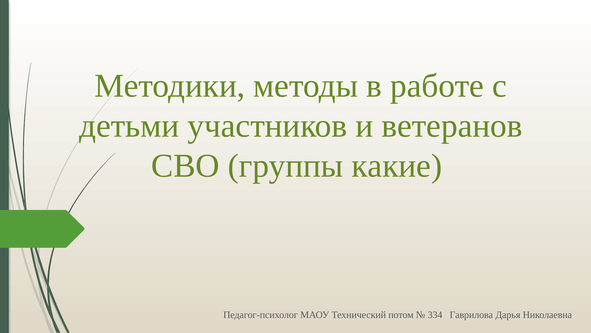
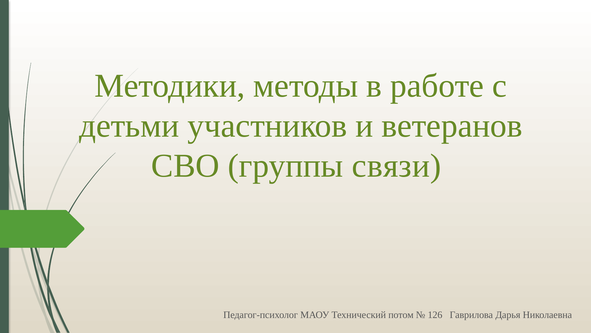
какие: какие -> связи (397, 165)
334: 334 -> 126 (435, 314)
